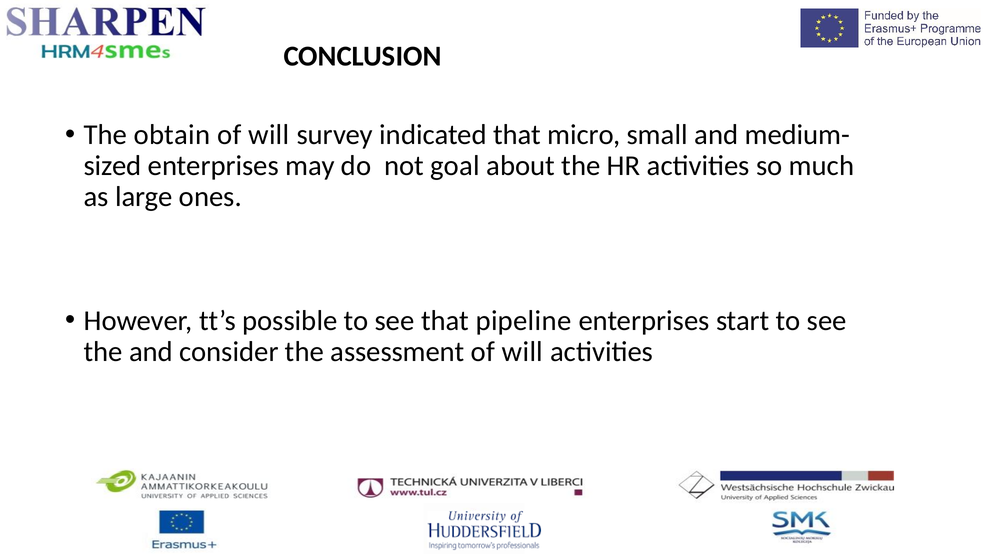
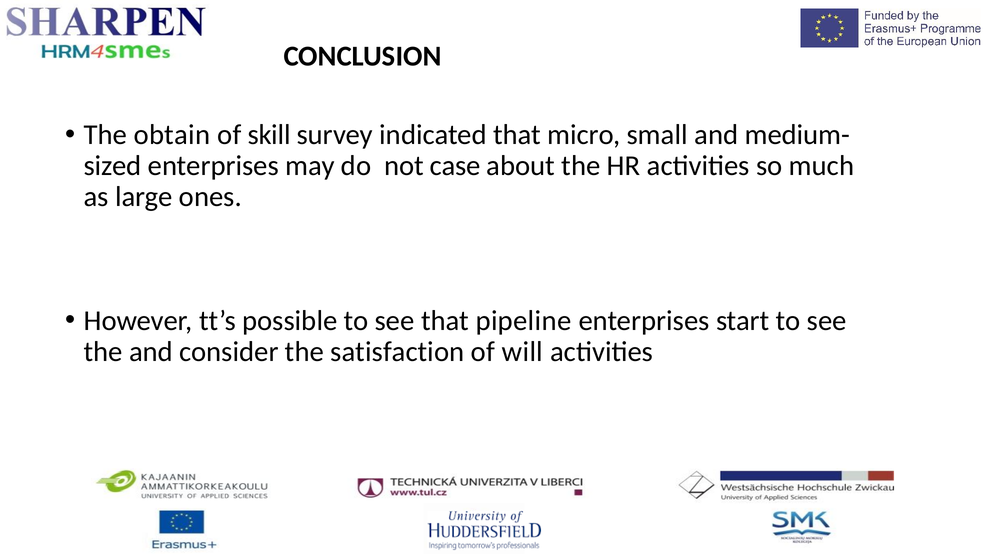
will: will -> skill (269, 135)
goal: goal -> case (455, 166)
assessment: assessment -> satisfaction (397, 352)
